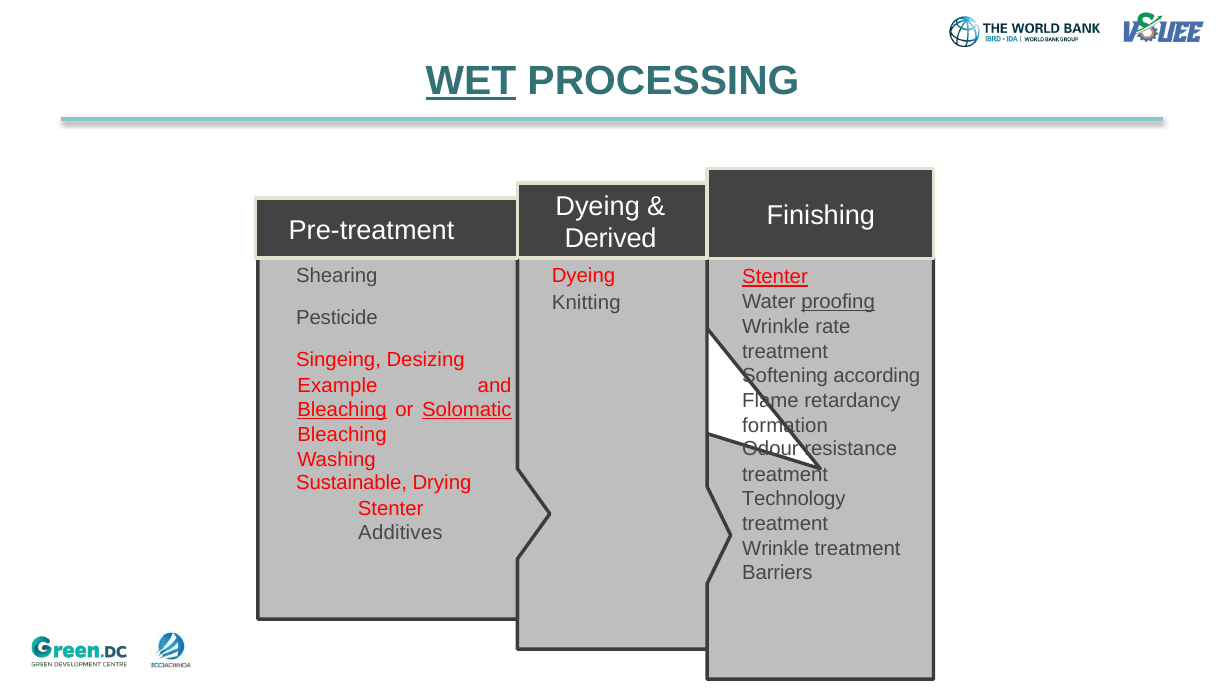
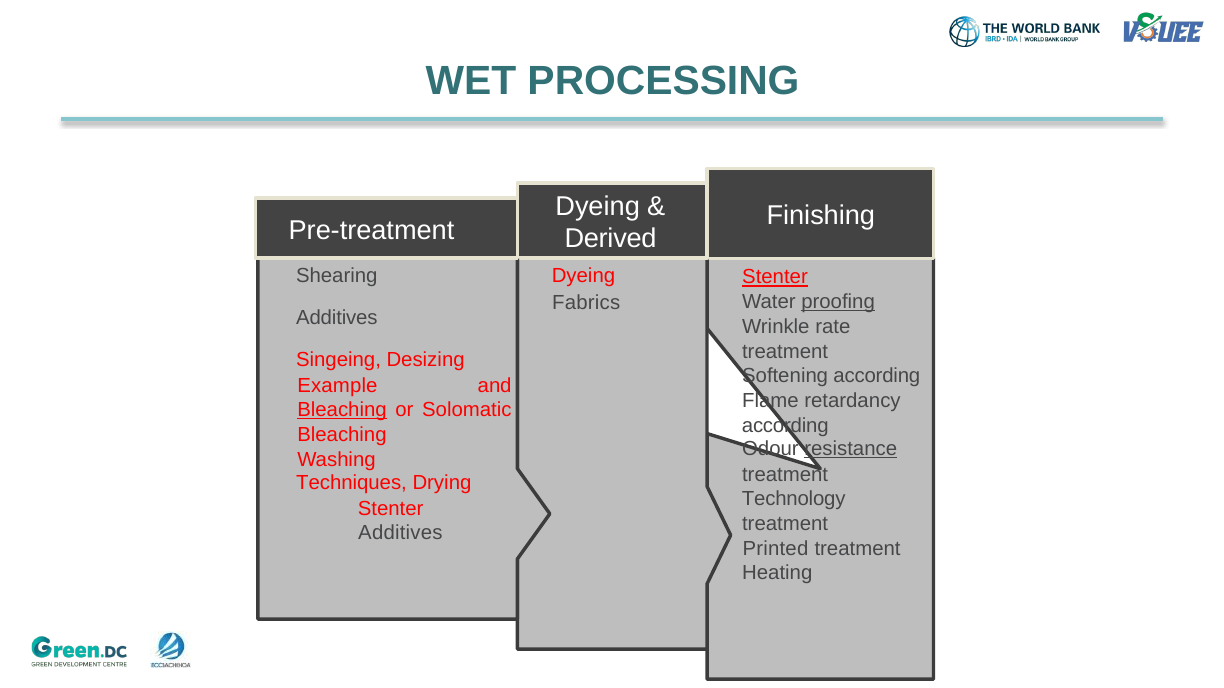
WET underline: present -> none (471, 81)
Knitting: Knitting -> Fabrics (586, 303)
Pesticide: Pesticide -> Additives (337, 318)
Solomatic underline: present -> none (467, 410)
formation: formation -> according (785, 426)
resistance underline: none -> present (851, 449)
Sustainable: Sustainable -> Techniques (351, 483)
Wrinkle: Wrinkle -> Printed (775, 549)
Barriers: Barriers -> Heating (777, 574)
